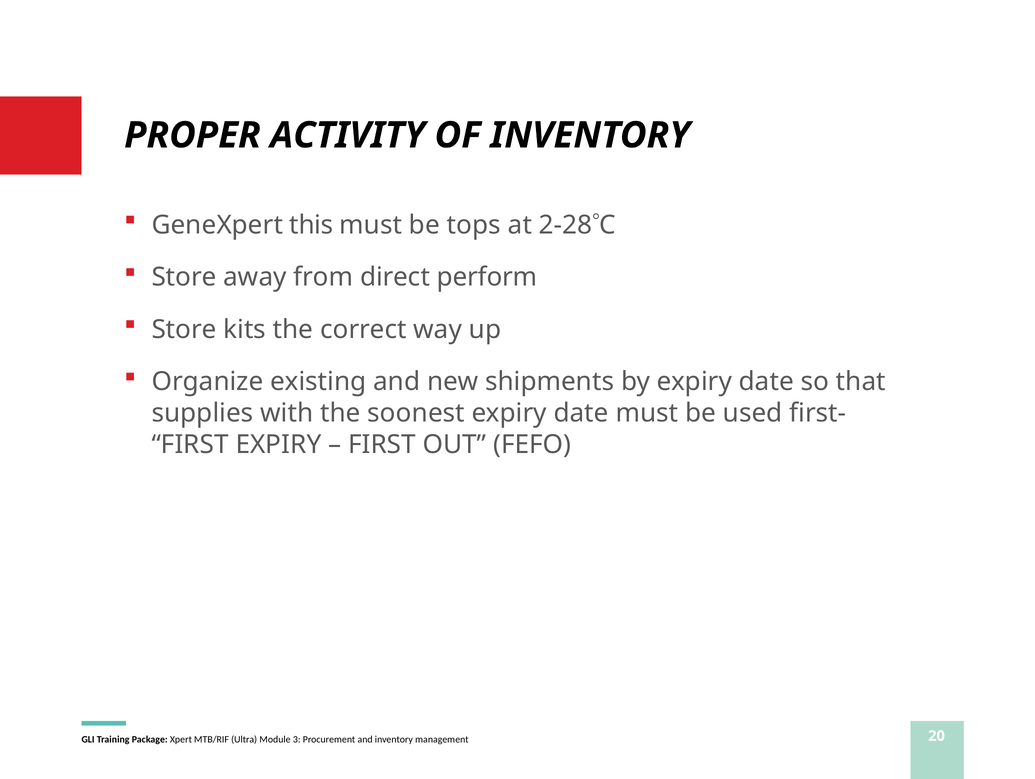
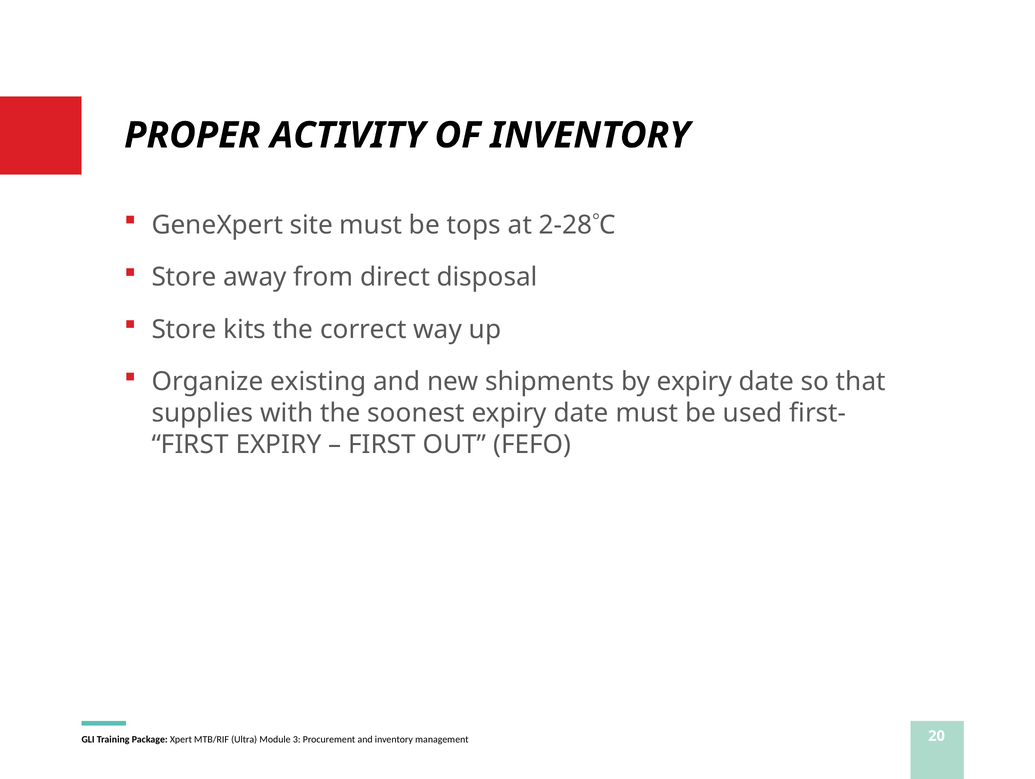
this: this -> site (311, 225)
perform: perform -> disposal (487, 277)
